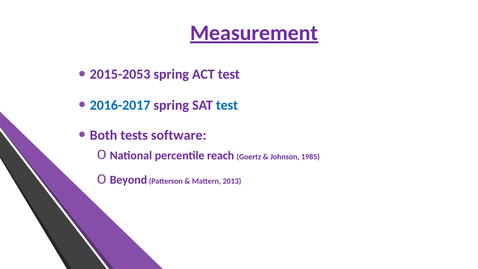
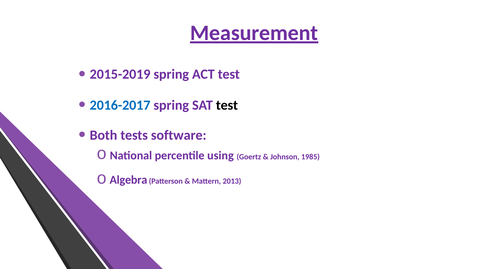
2015-2053: 2015-2053 -> 2015-2019 (120, 74)
test colour: blue -> black (227, 105)
reach: reach -> using (220, 155)
Beyond: Beyond -> Algebra (128, 180)
